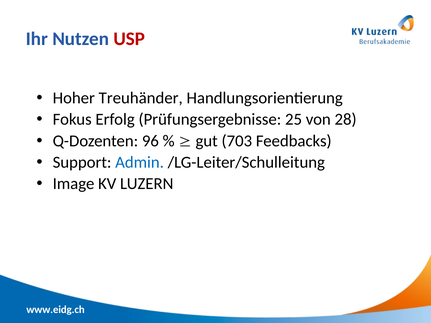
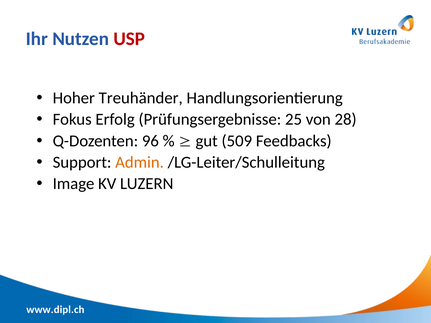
703: 703 -> 509 (237, 141)
Admin colour: blue -> orange (140, 162)
www.eidg.ch: www.eidg.ch -> www.dipl.ch (55, 310)
